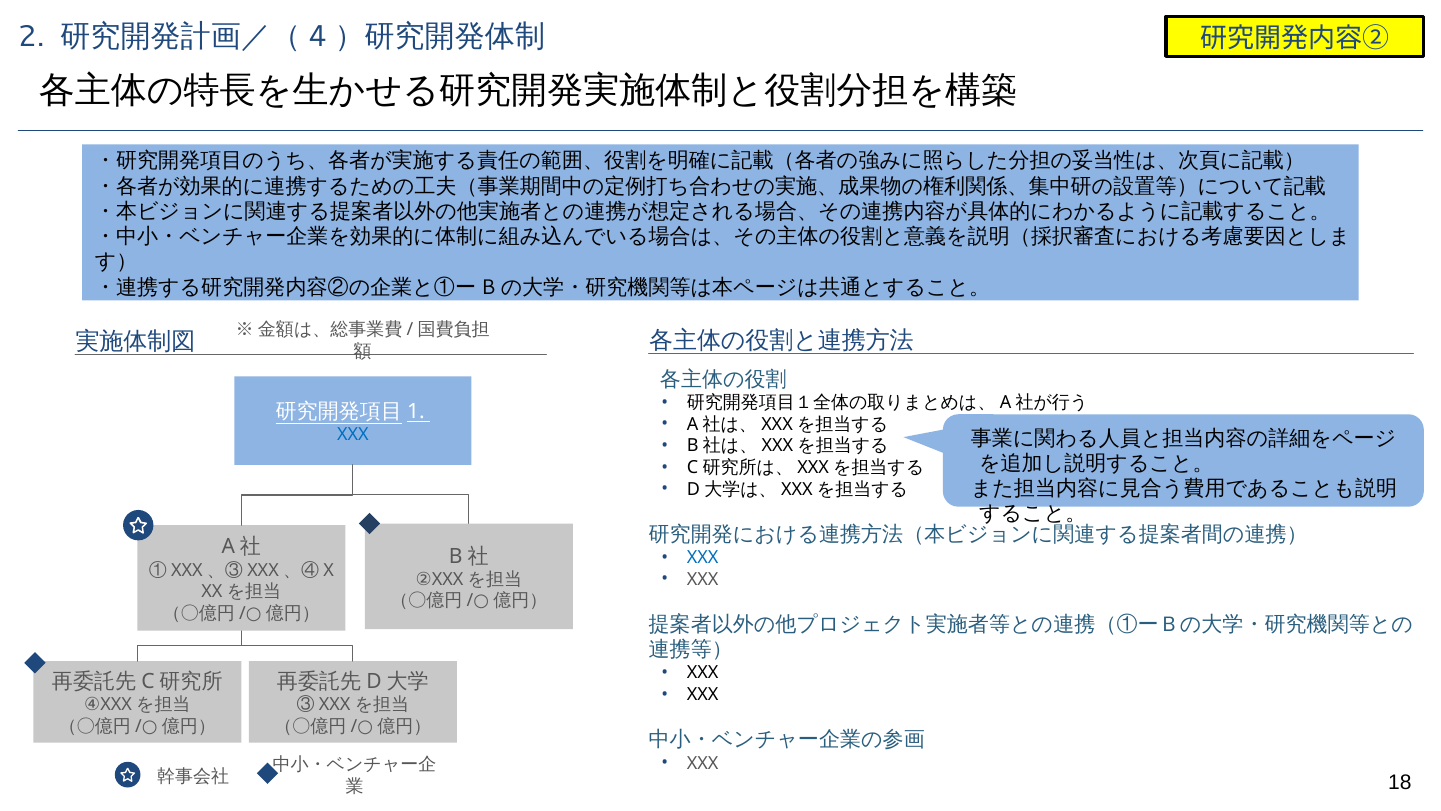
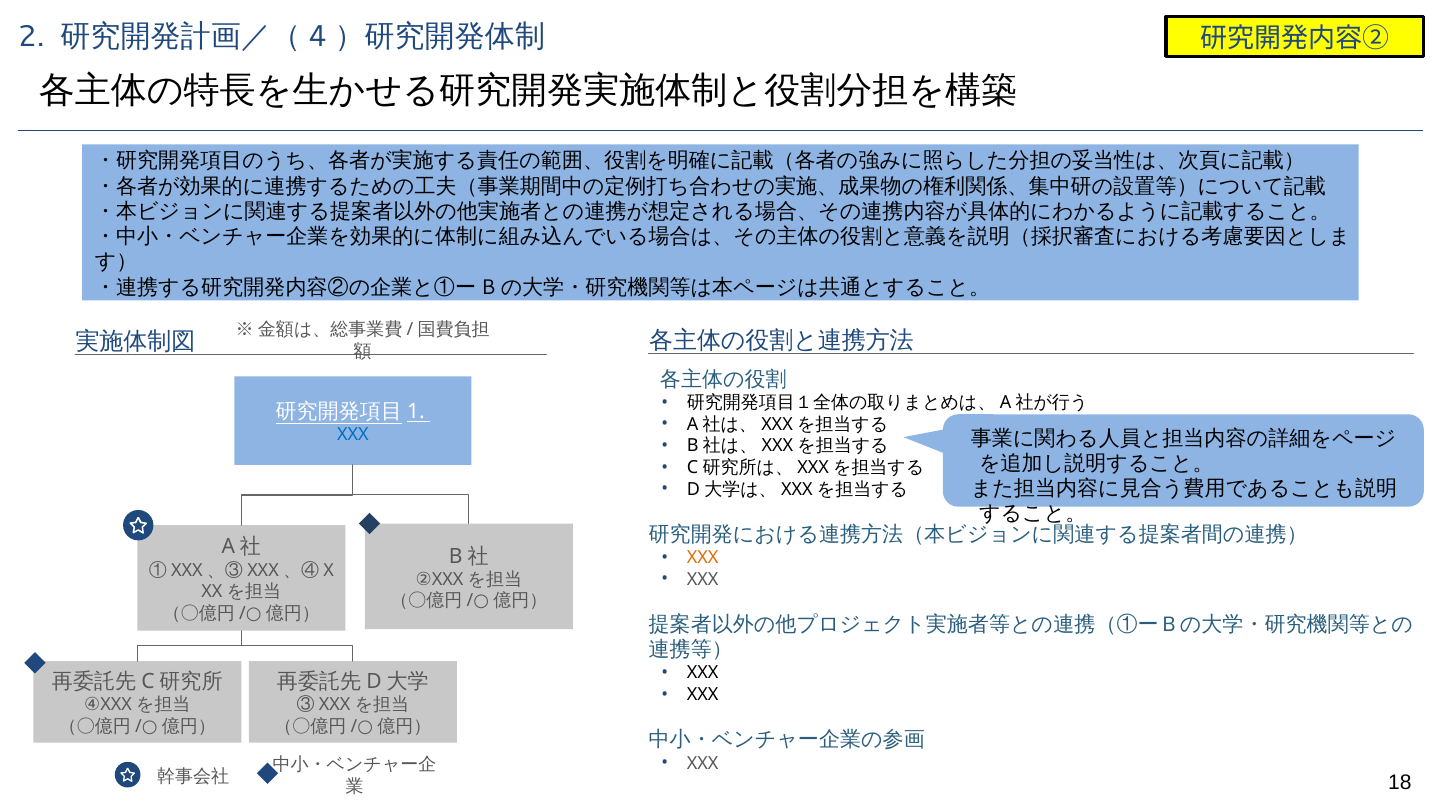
XXX colour: blue -> orange (703, 557)
